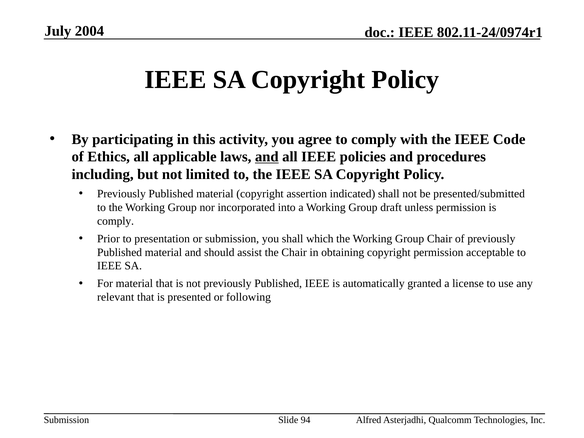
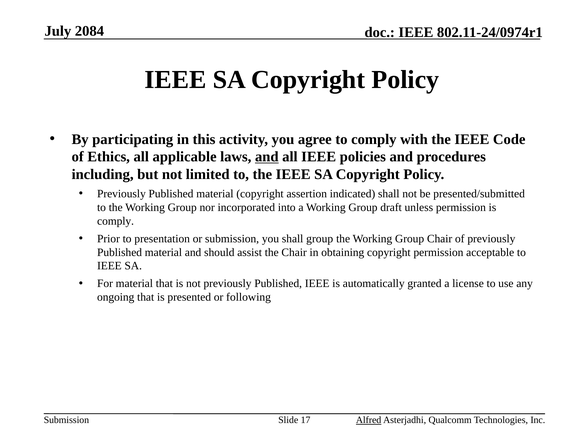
2004: 2004 -> 2084 (89, 31)
shall which: which -> group (320, 239)
relevant: relevant -> ongoing (116, 297)
94: 94 -> 17 (306, 420)
Alfred underline: none -> present (369, 420)
